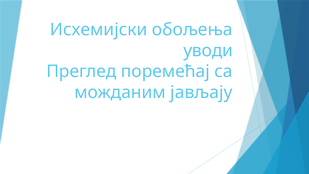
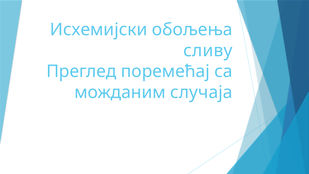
уводи: уводи -> сливу (208, 51)
јављају: јављају -> случаја (201, 92)
